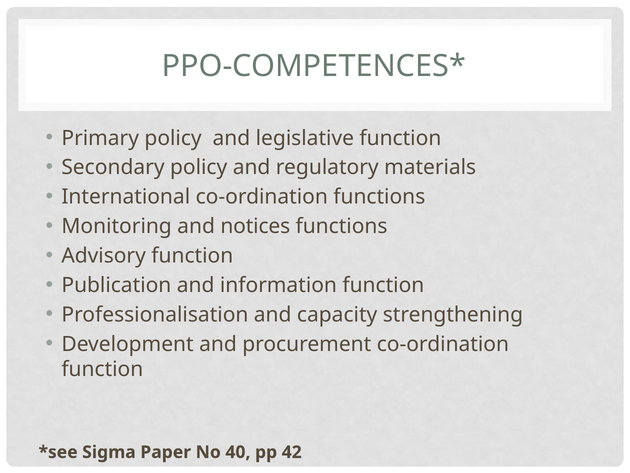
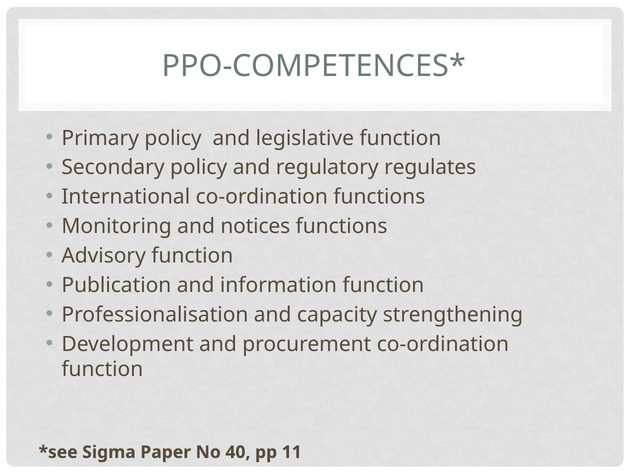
materials: materials -> regulates (430, 167)
42: 42 -> 11 (292, 452)
